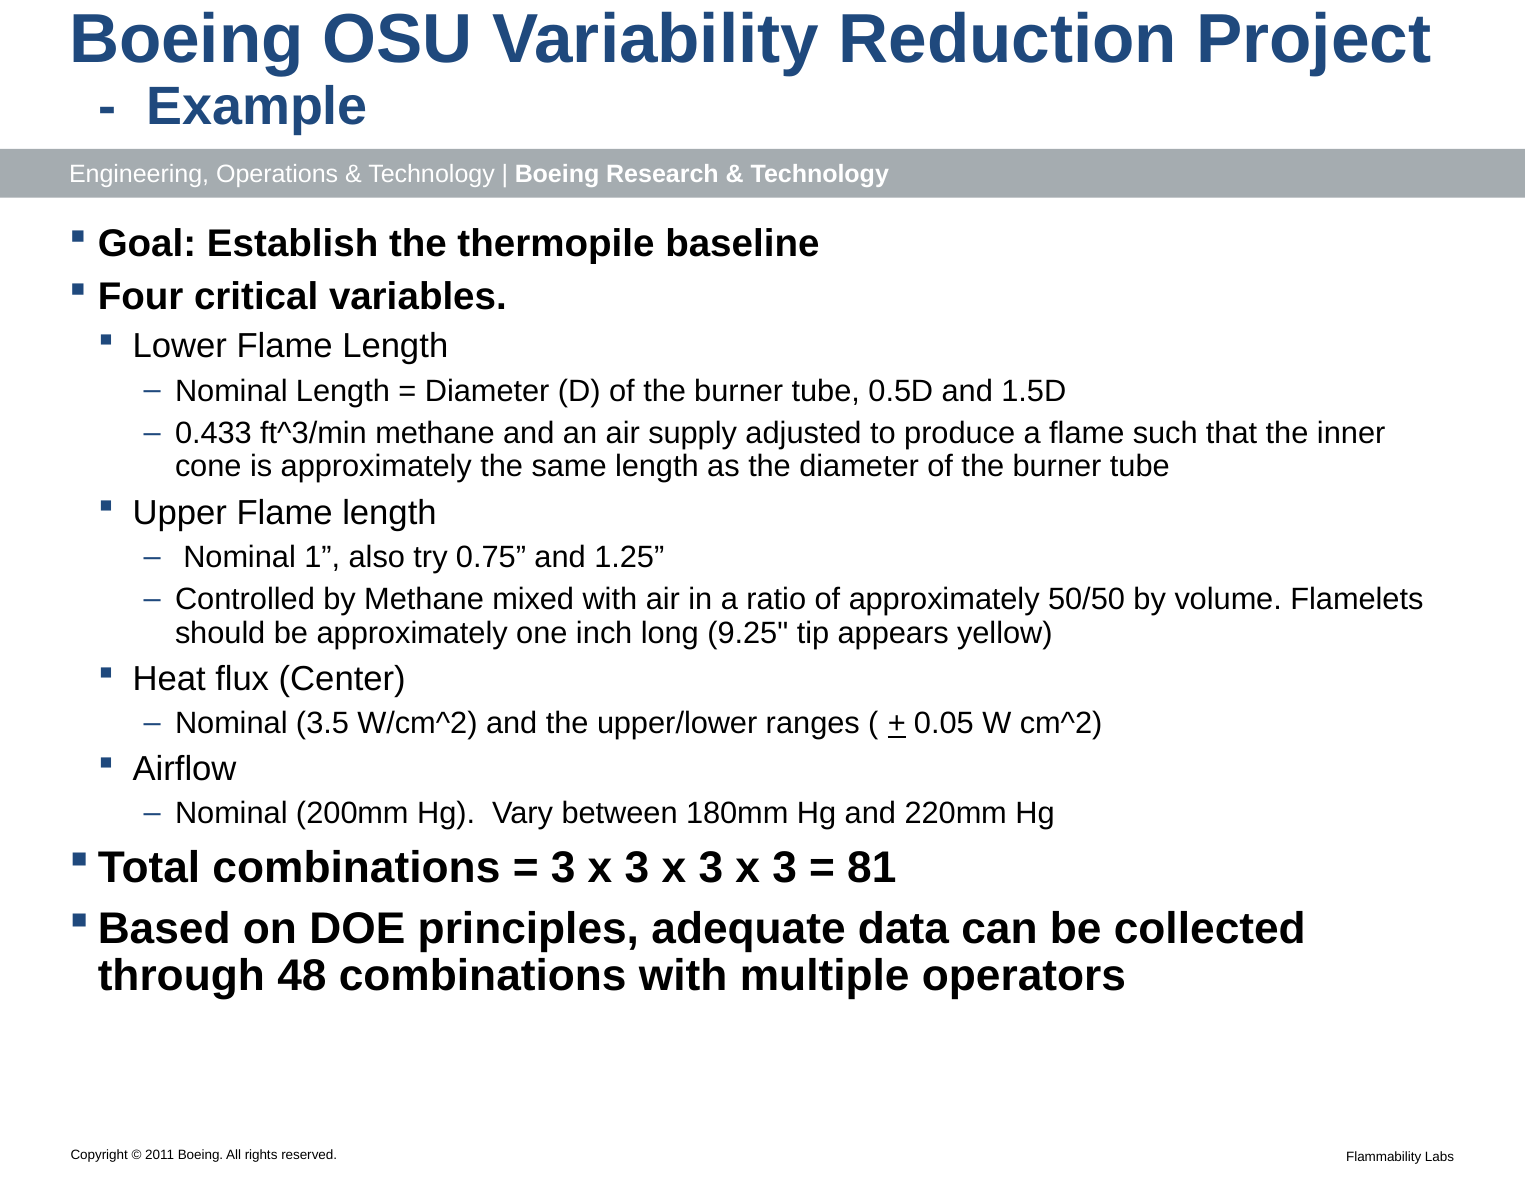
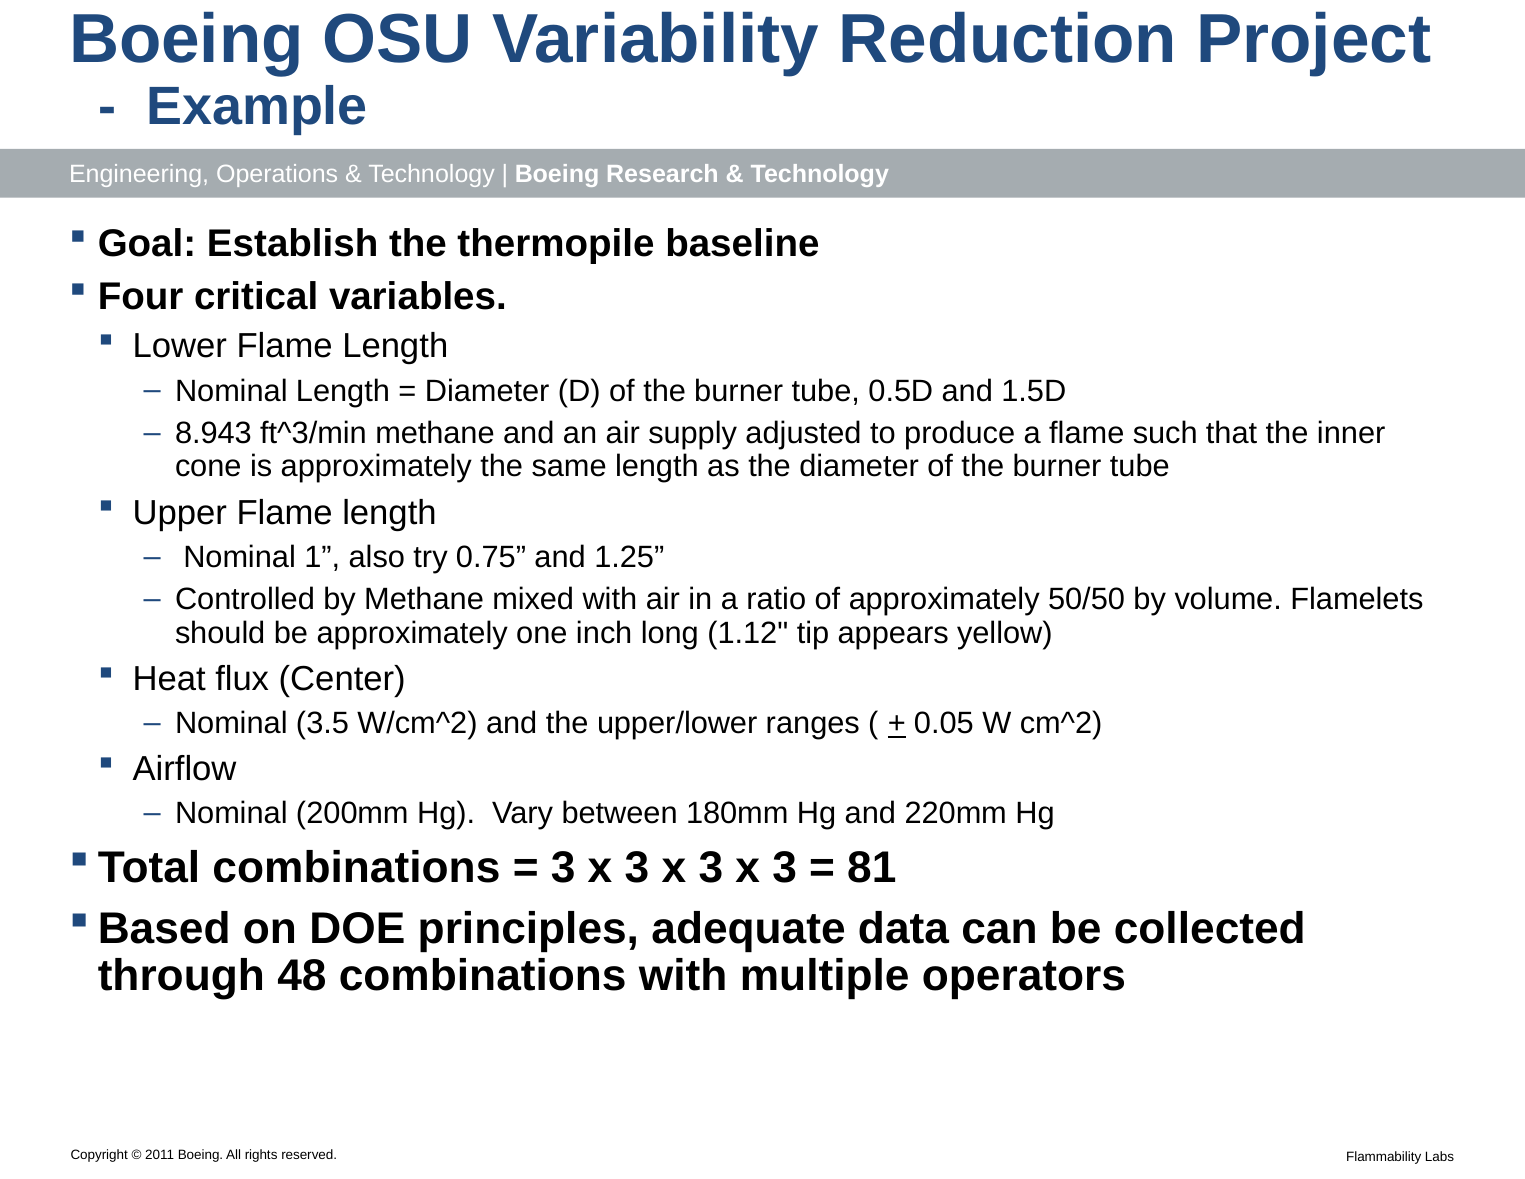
0.433: 0.433 -> 8.943 (213, 433)
9.25: 9.25 -> 1.12 (748, 633)
